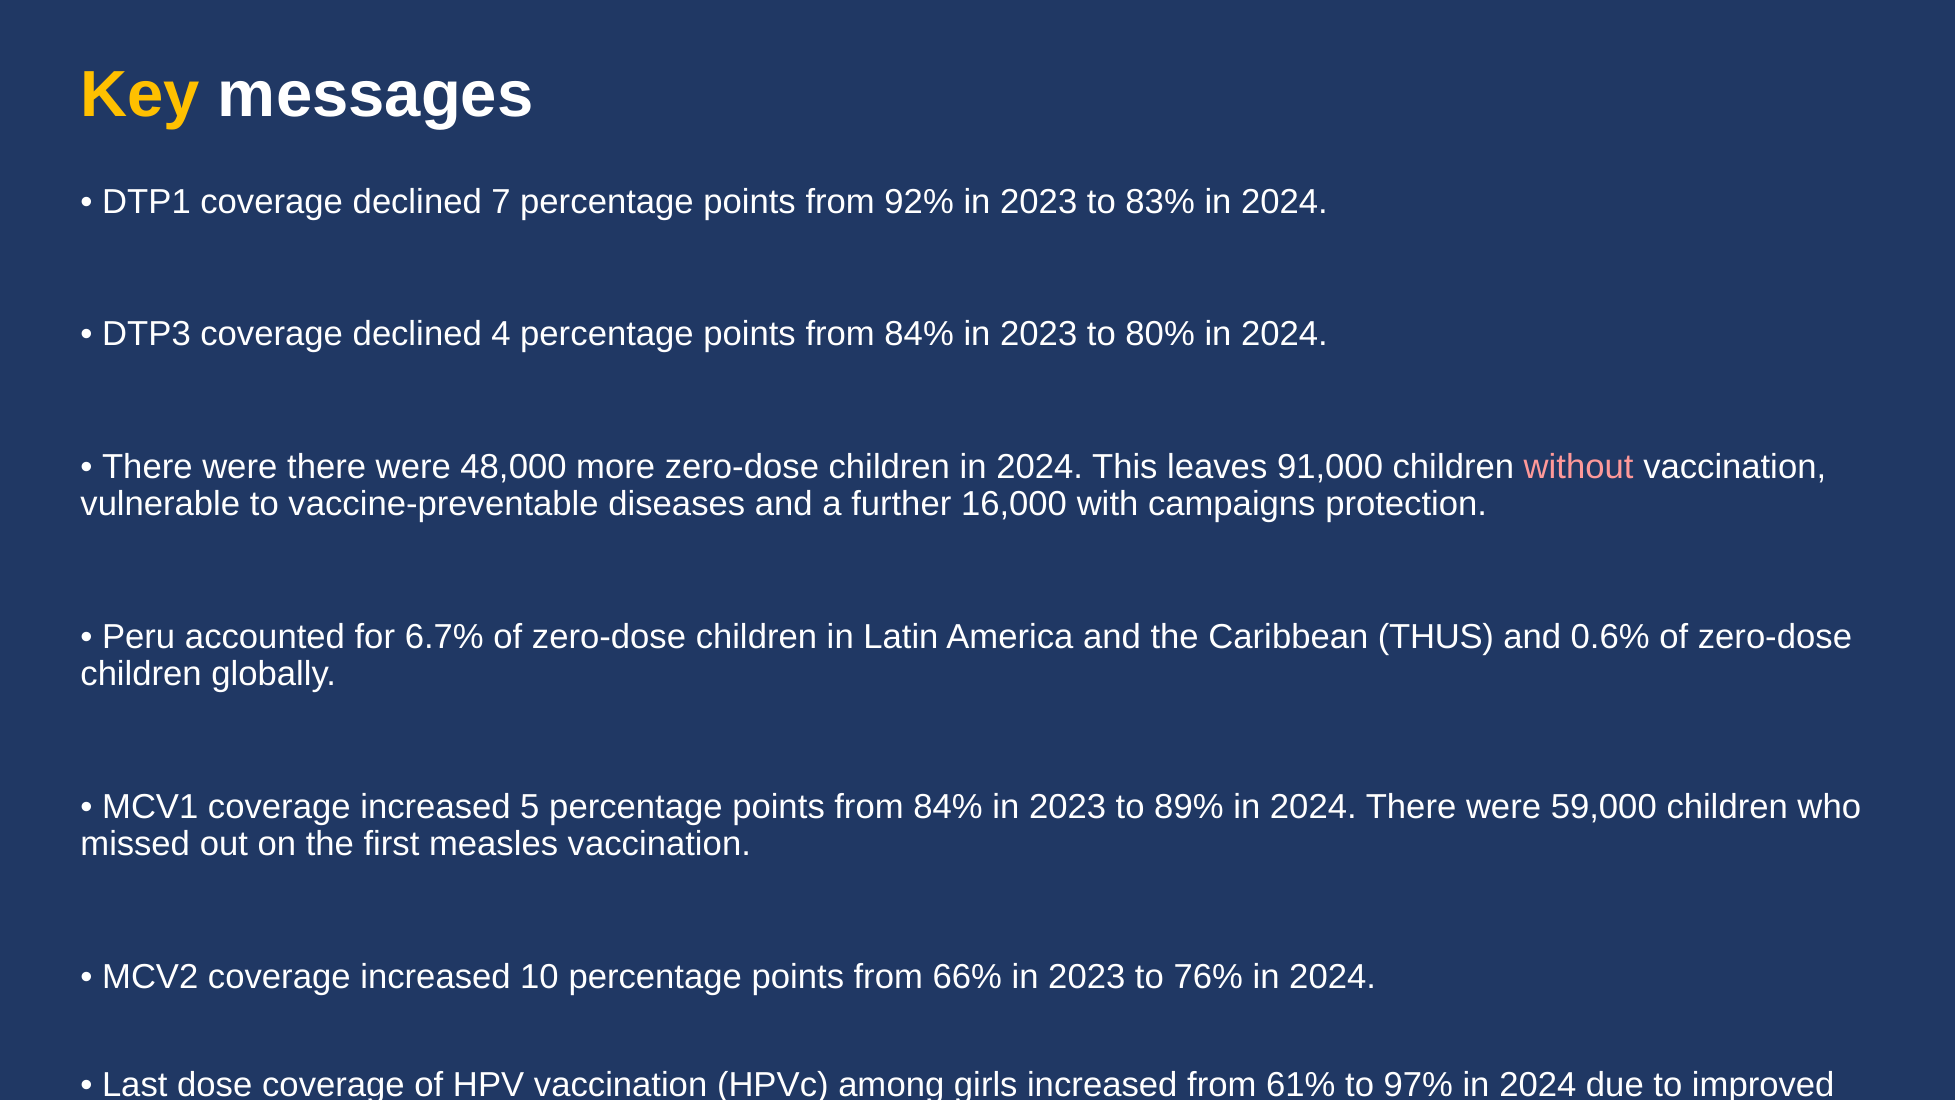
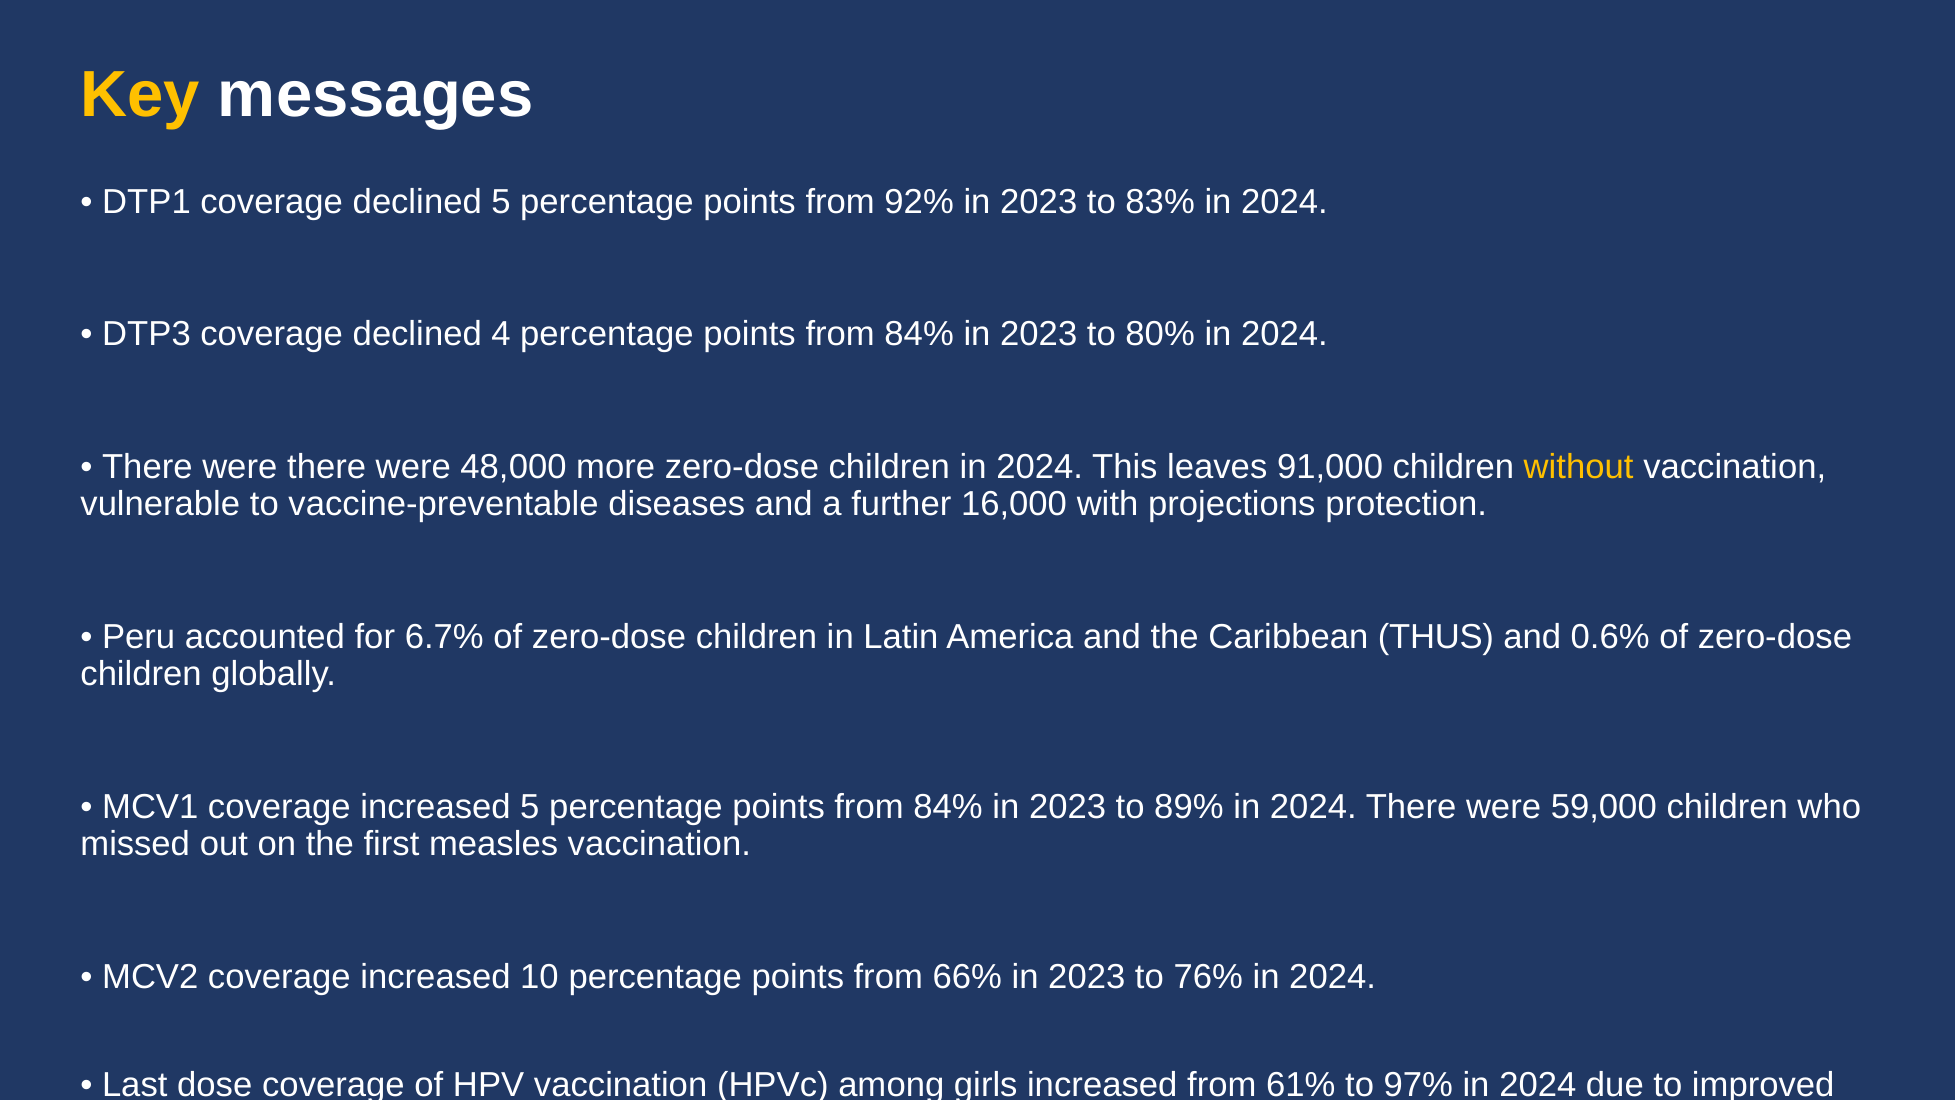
declined 7: 7 -> 5 (501, 202)
without colour: pink -> yellow (1579, 467)
campaigns: campaigns -> projections (1232, 504)
